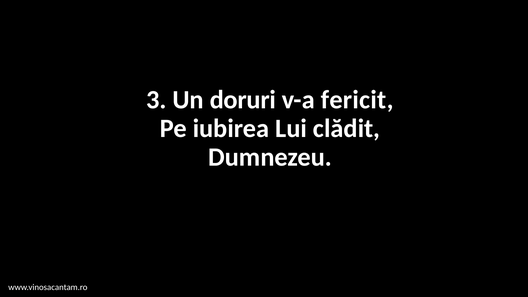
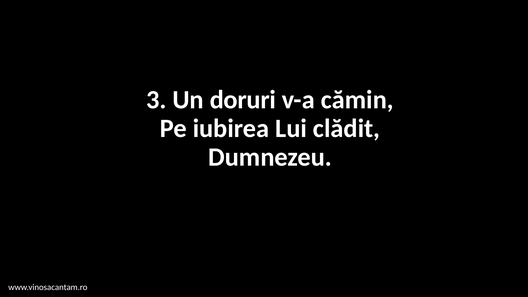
fericit: fericit -> cămin (357, 100)
